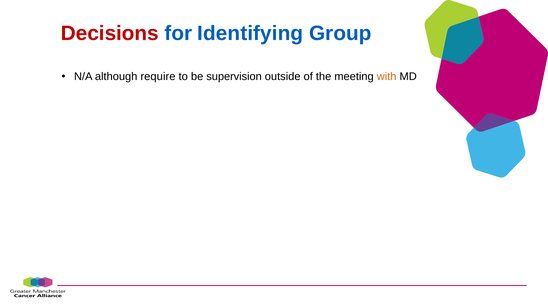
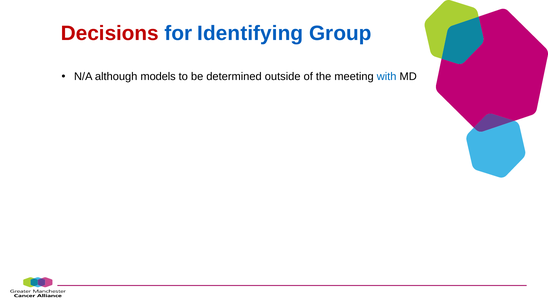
require: require -> models (158, 77)
supervision: supervision -> determined (234, 77)
with colour: orange -> blue (387, 77)
